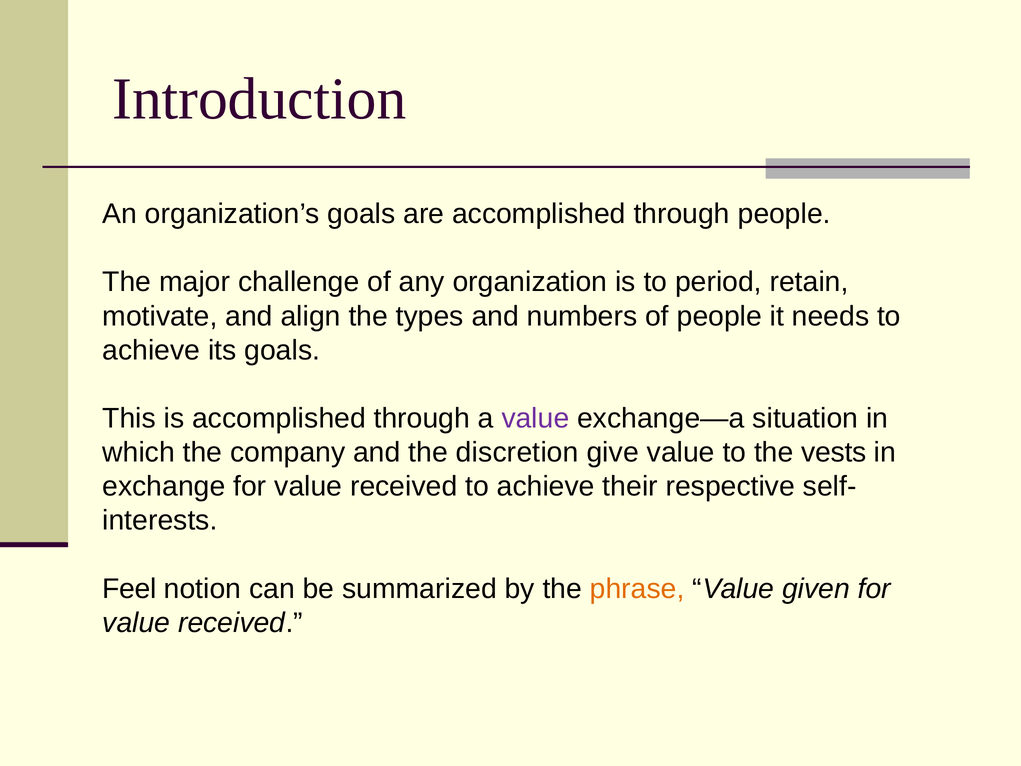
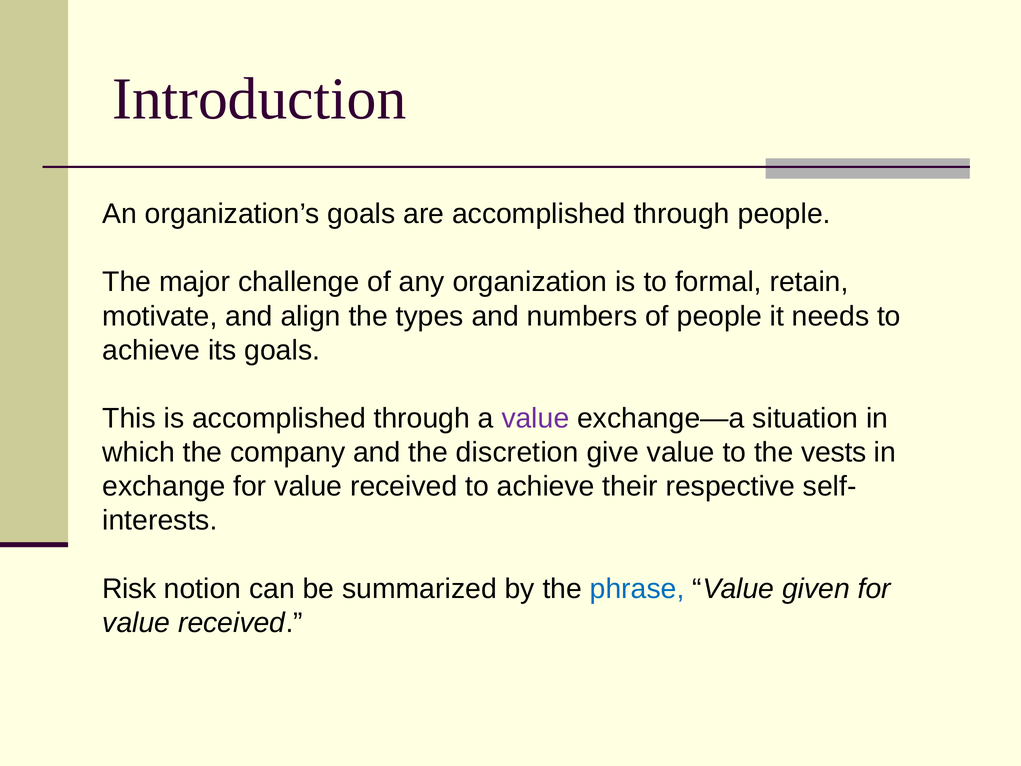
period: period -> formal (718, 282)
Feel: Feel -> Risk (129, 588)
phrase colour: orange -> blue (637, 588)
